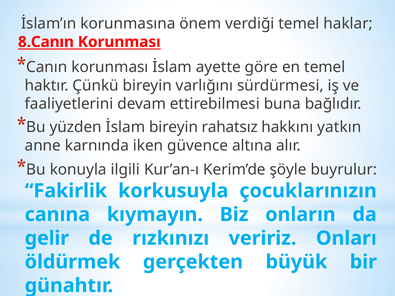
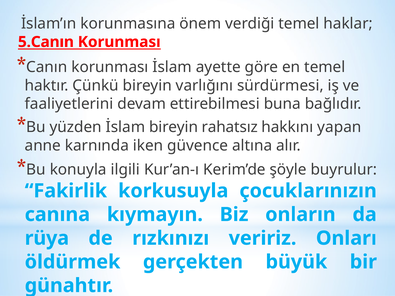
8.Canın: 8.Canın -> 5.Canın (46, 42)
yatkın: yatkın -> yapan (339, 127)
gelir: gelir -> rüya (47, 238)
